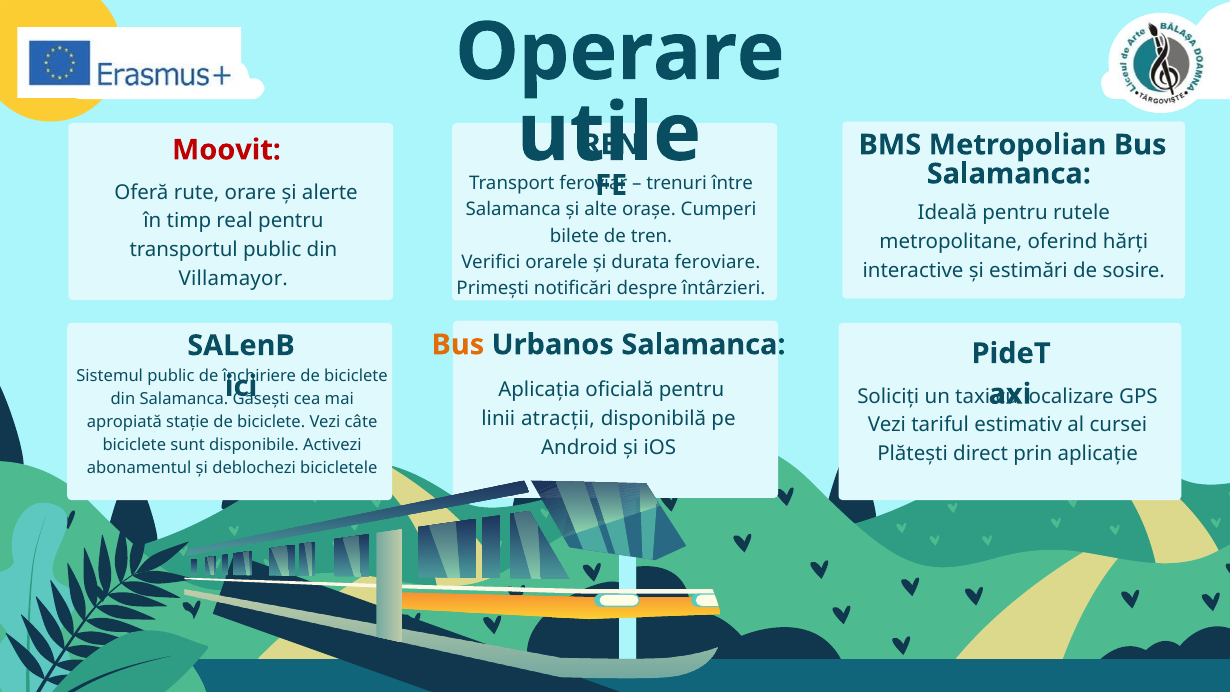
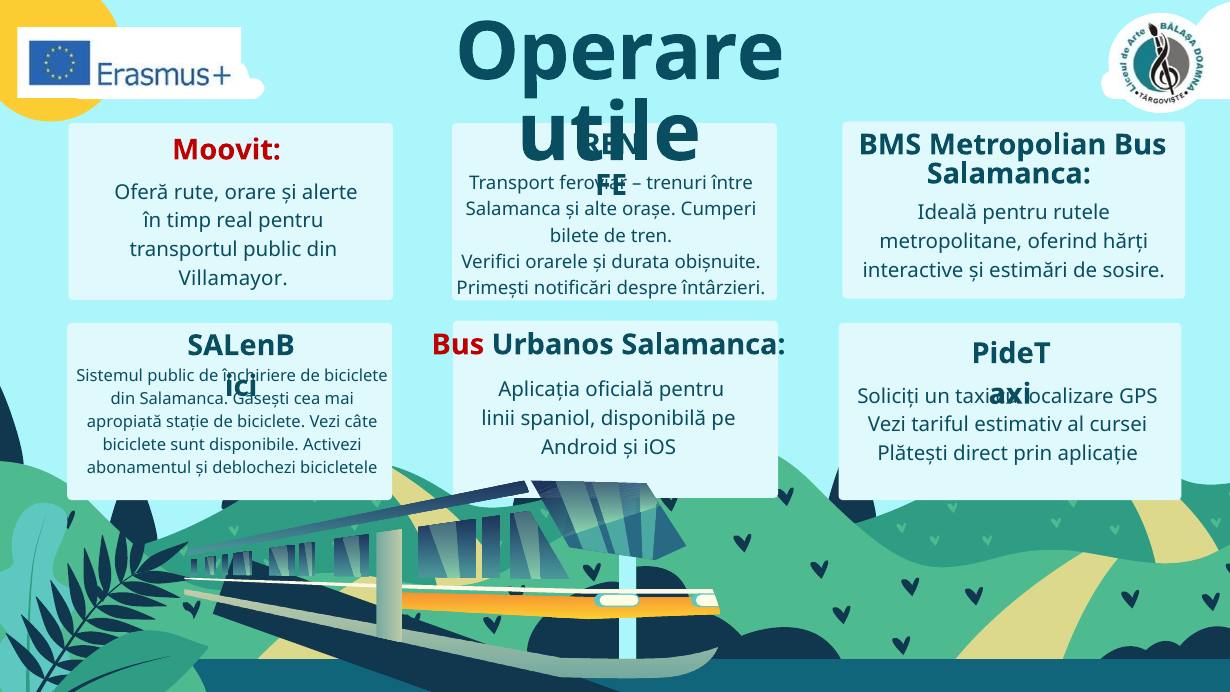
feroviare: feroviare -> obișnuite (718, 262)
Bus colour: orange -> red (458, 345)
atracții: atracții -> spaniol (558, 419)
